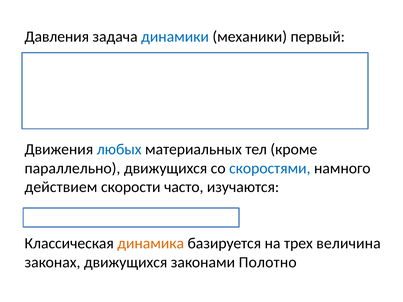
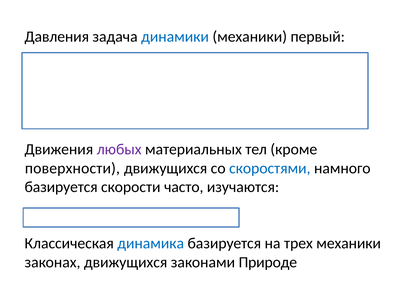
любых colour: blue -> purple (119, 150)
параллельно: параллельно -> поверхности (72, 168)
действием: действием -> базируется (61, 187)
динамика colour: orange -> blue (151, 244)
трех величина: величина -> механики (349, 244)
Полотно: Полотно -> Природе (268, 262)
